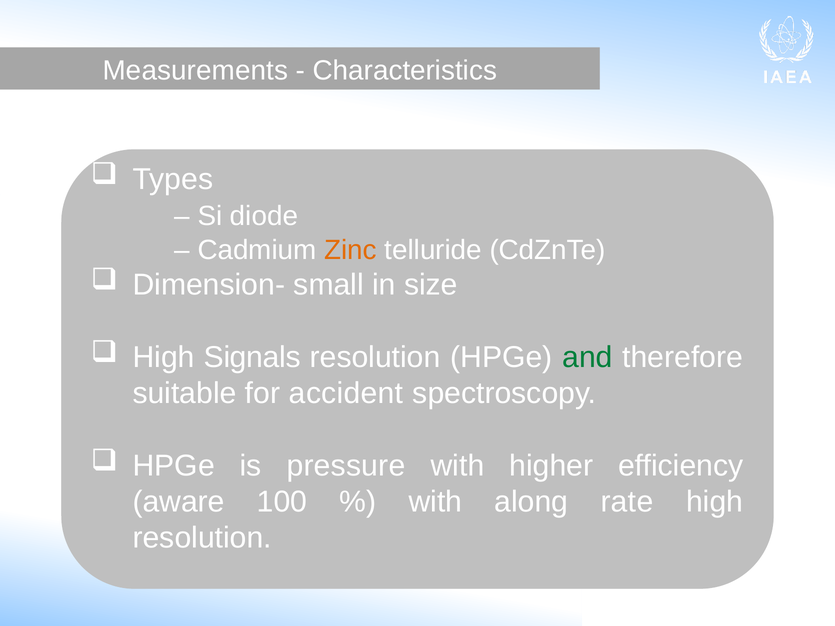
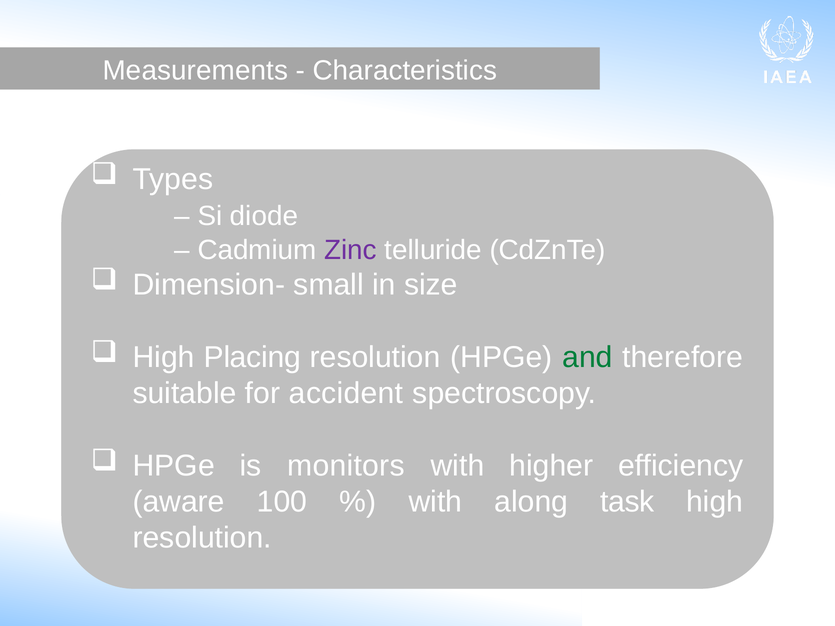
Zinc colour: orange -> purple (351, 250)
Signals: Signals -> Placing (252, 357)
pressure: pressure -> monitors (346, 466)
rate: rate -> task (627, 502)
